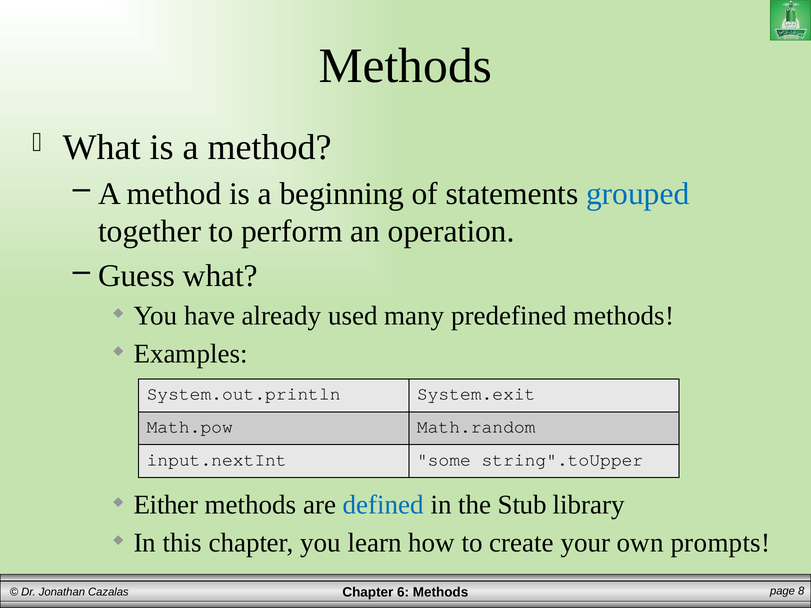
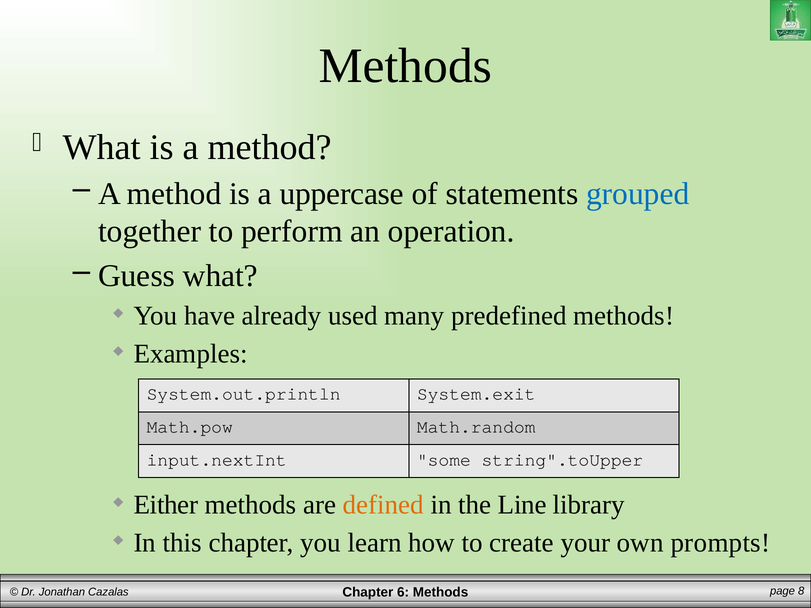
beginning: beginning -> uppercase (342, 194)
defined colour: blue -> orange (383, 505)
Stub: Stub -> Line (522, 505)
